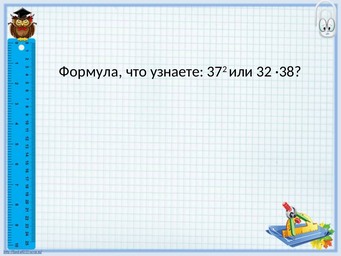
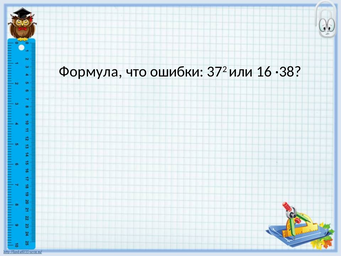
узнаете: узнаете -> ошибки (177, 72)
32: 32 -> 16 (264, 72)
